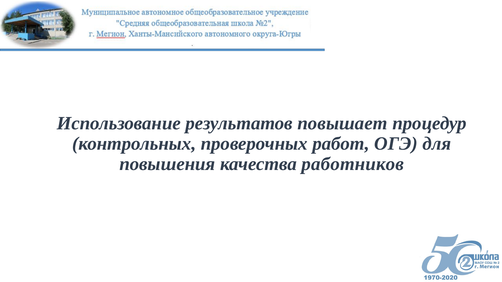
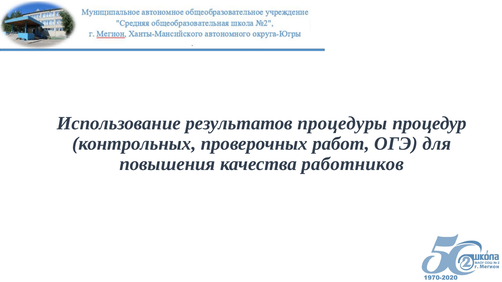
повышает: повышает -> процедуры (342, 124)
